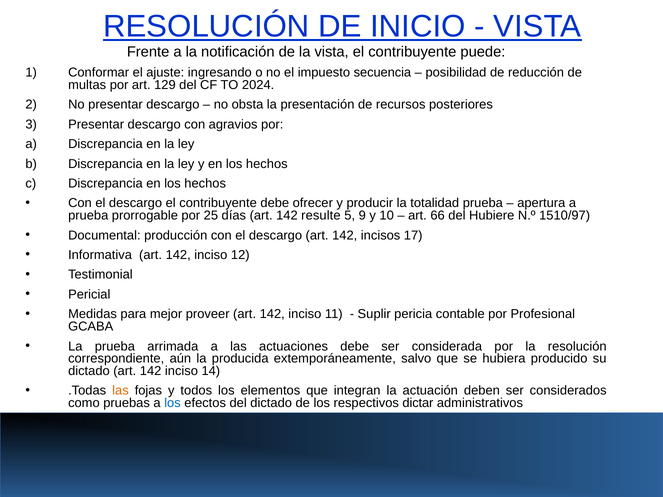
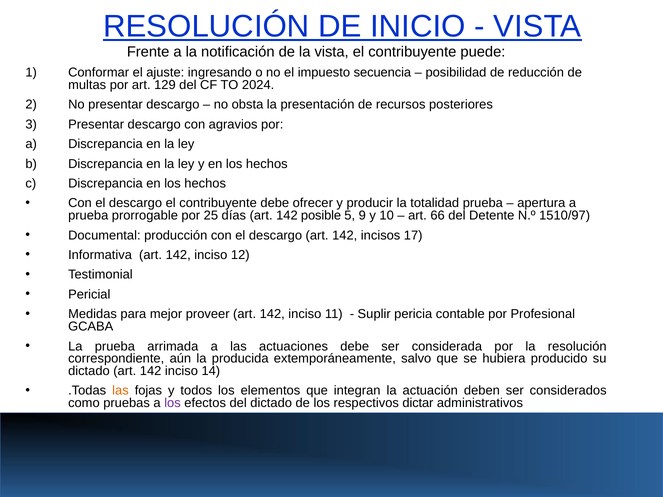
resulte: resulte -> posible (321, 216)
Hubiere: Hubiere -> Detente (492, 216)
los colour: blue -> purple (172, 403)
